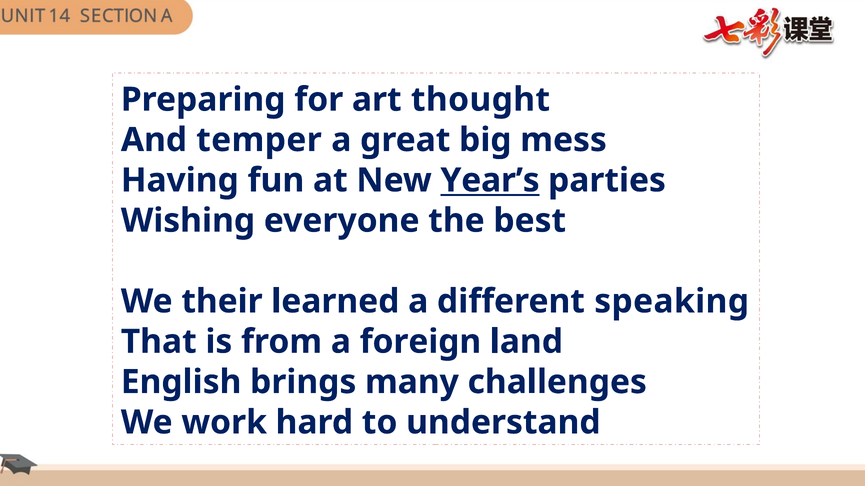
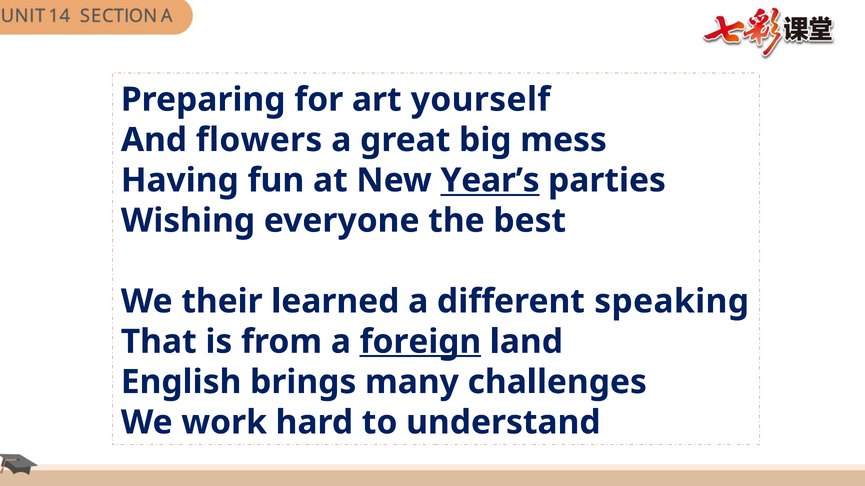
thought: thought -> yourself (480, 100)
temper: temper -> flowers (259, 140)
foreign underline: none -> present (420, 342)
